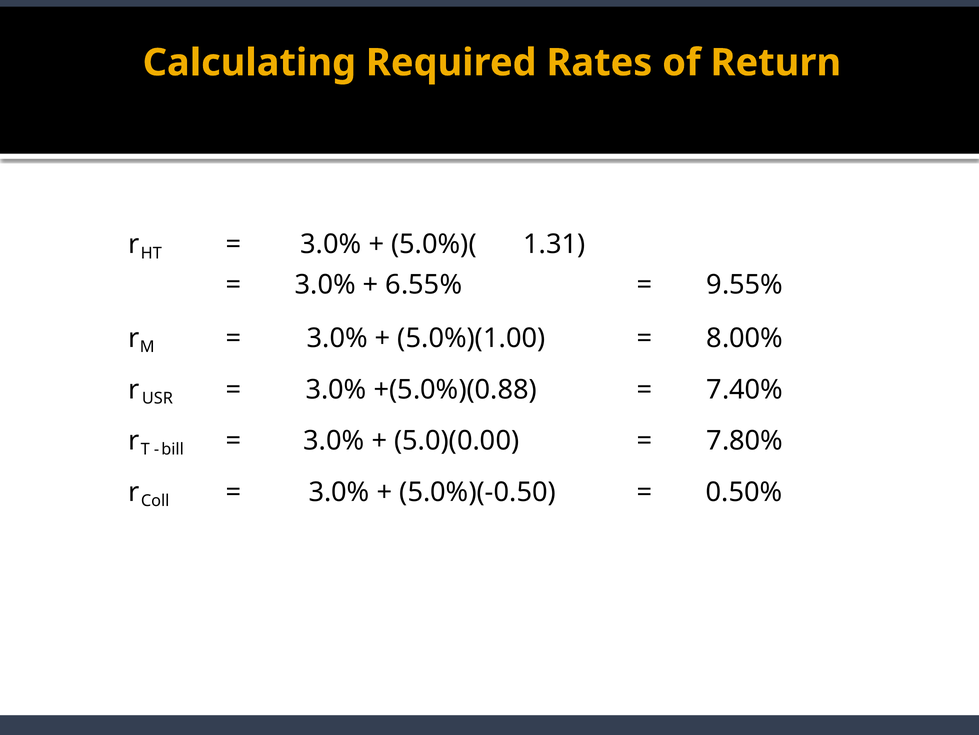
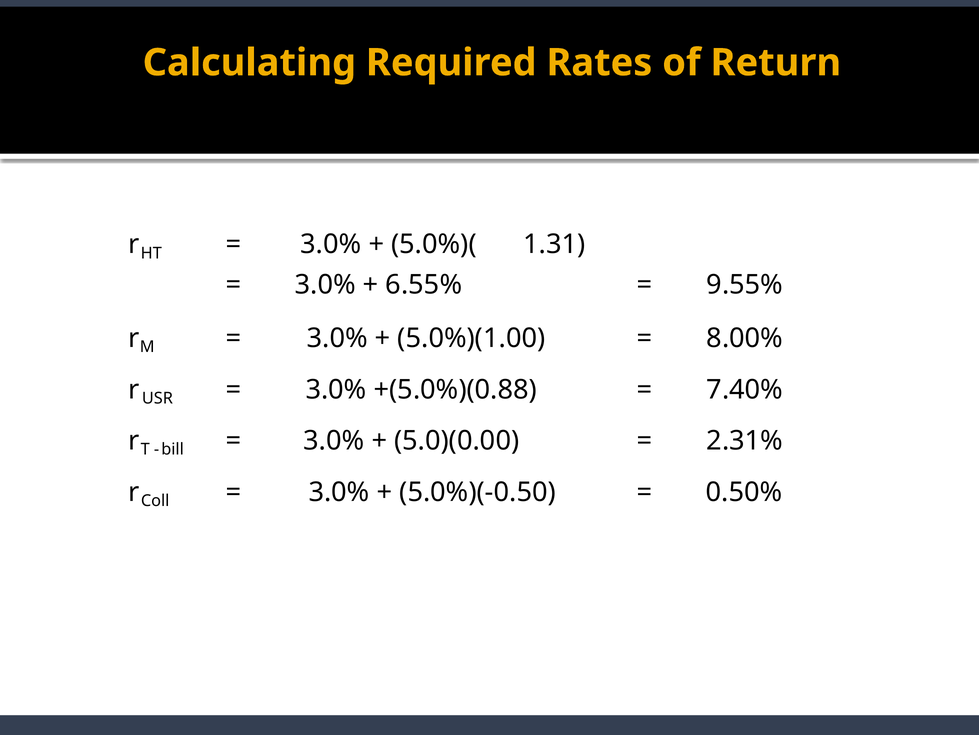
7.80%: 7.80% -> 2.31% (745, 440)
